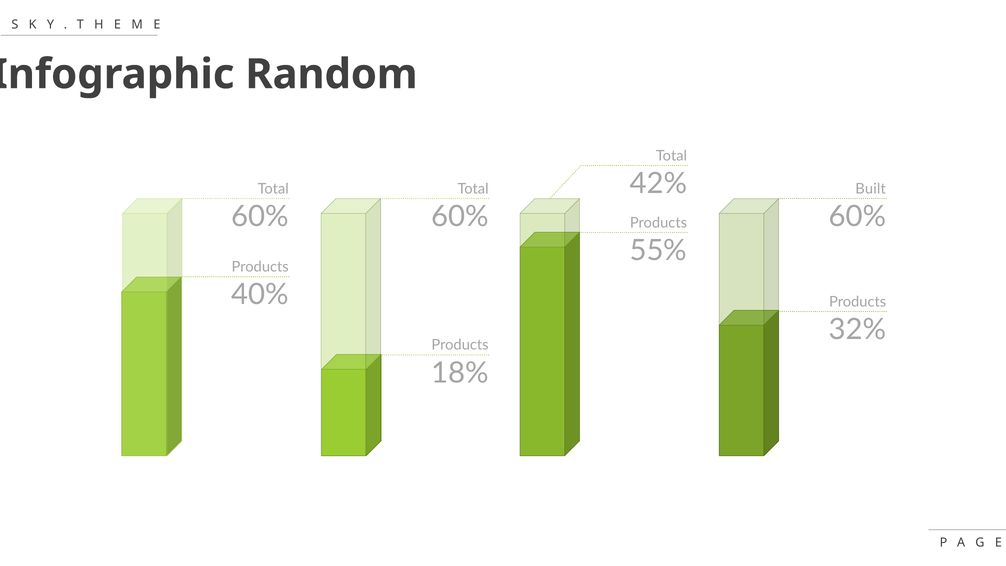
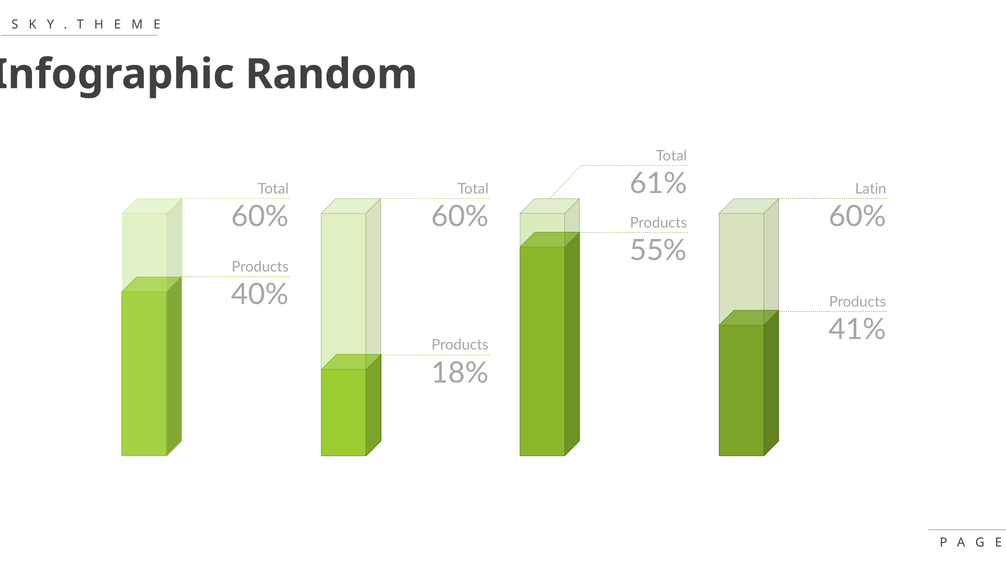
42%: 42% -> 61% (658, 183)
Built: Built -> Latin (871, 189)
32%: 32% -> 41% (857, 329)
